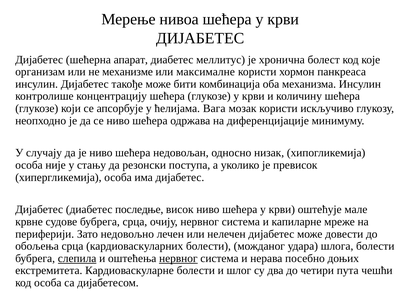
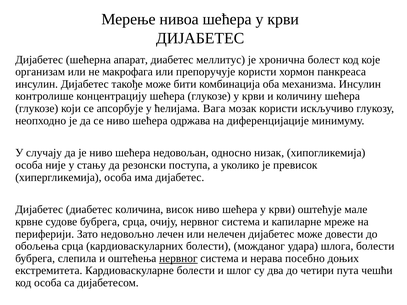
механизме: механизме -> макрофага (128, 72)
максималне: максималне -> препоручује (206, 72)
последње: последње -> количина (139, 210)
слепила underline: present -> none (77, 259)
